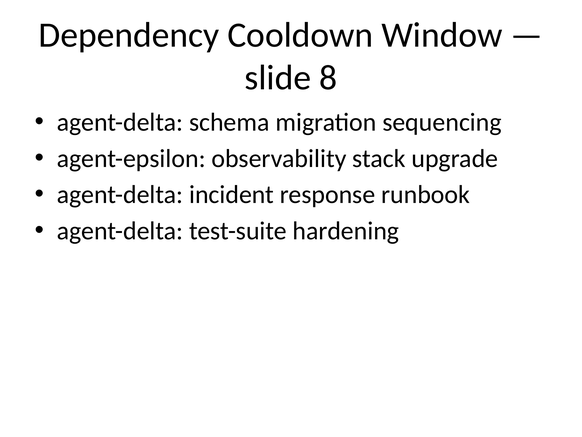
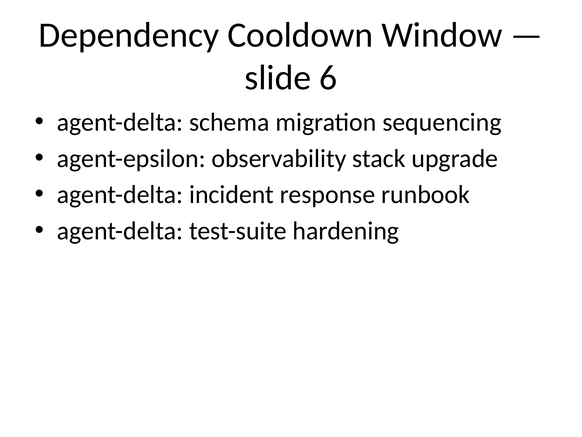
8: 8 -> 6 (328, 78)
